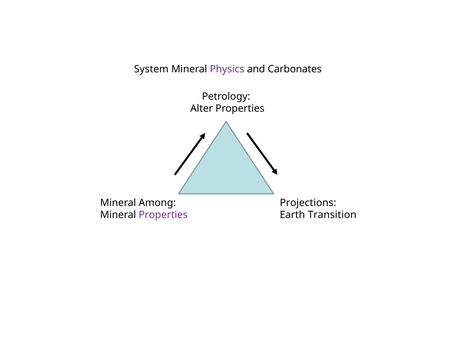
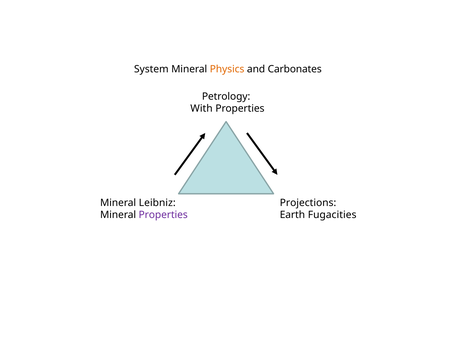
Physics colour: purple -> orange (227, 69)
Alter: Alter -> With (202, 109)
Among: Among -> Leibniz (157, 203)
Transition: Transition -> Fugacities (332, 215)
